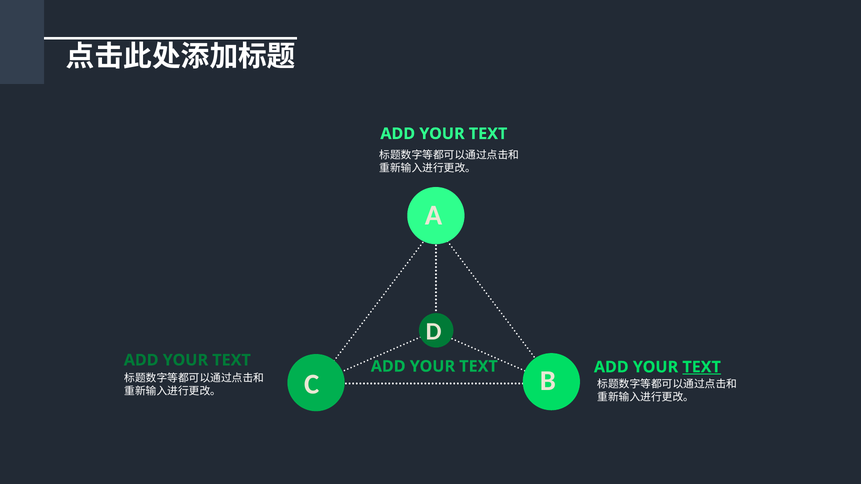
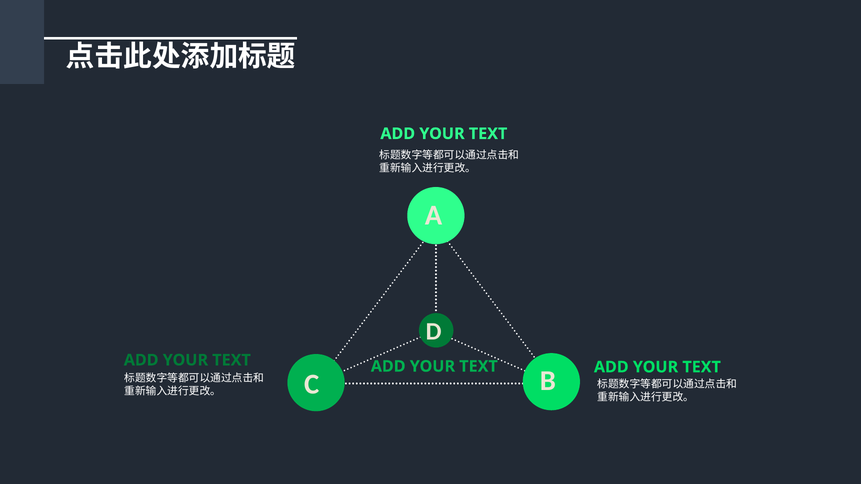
TEXT underline: present -> none (702, 367)
